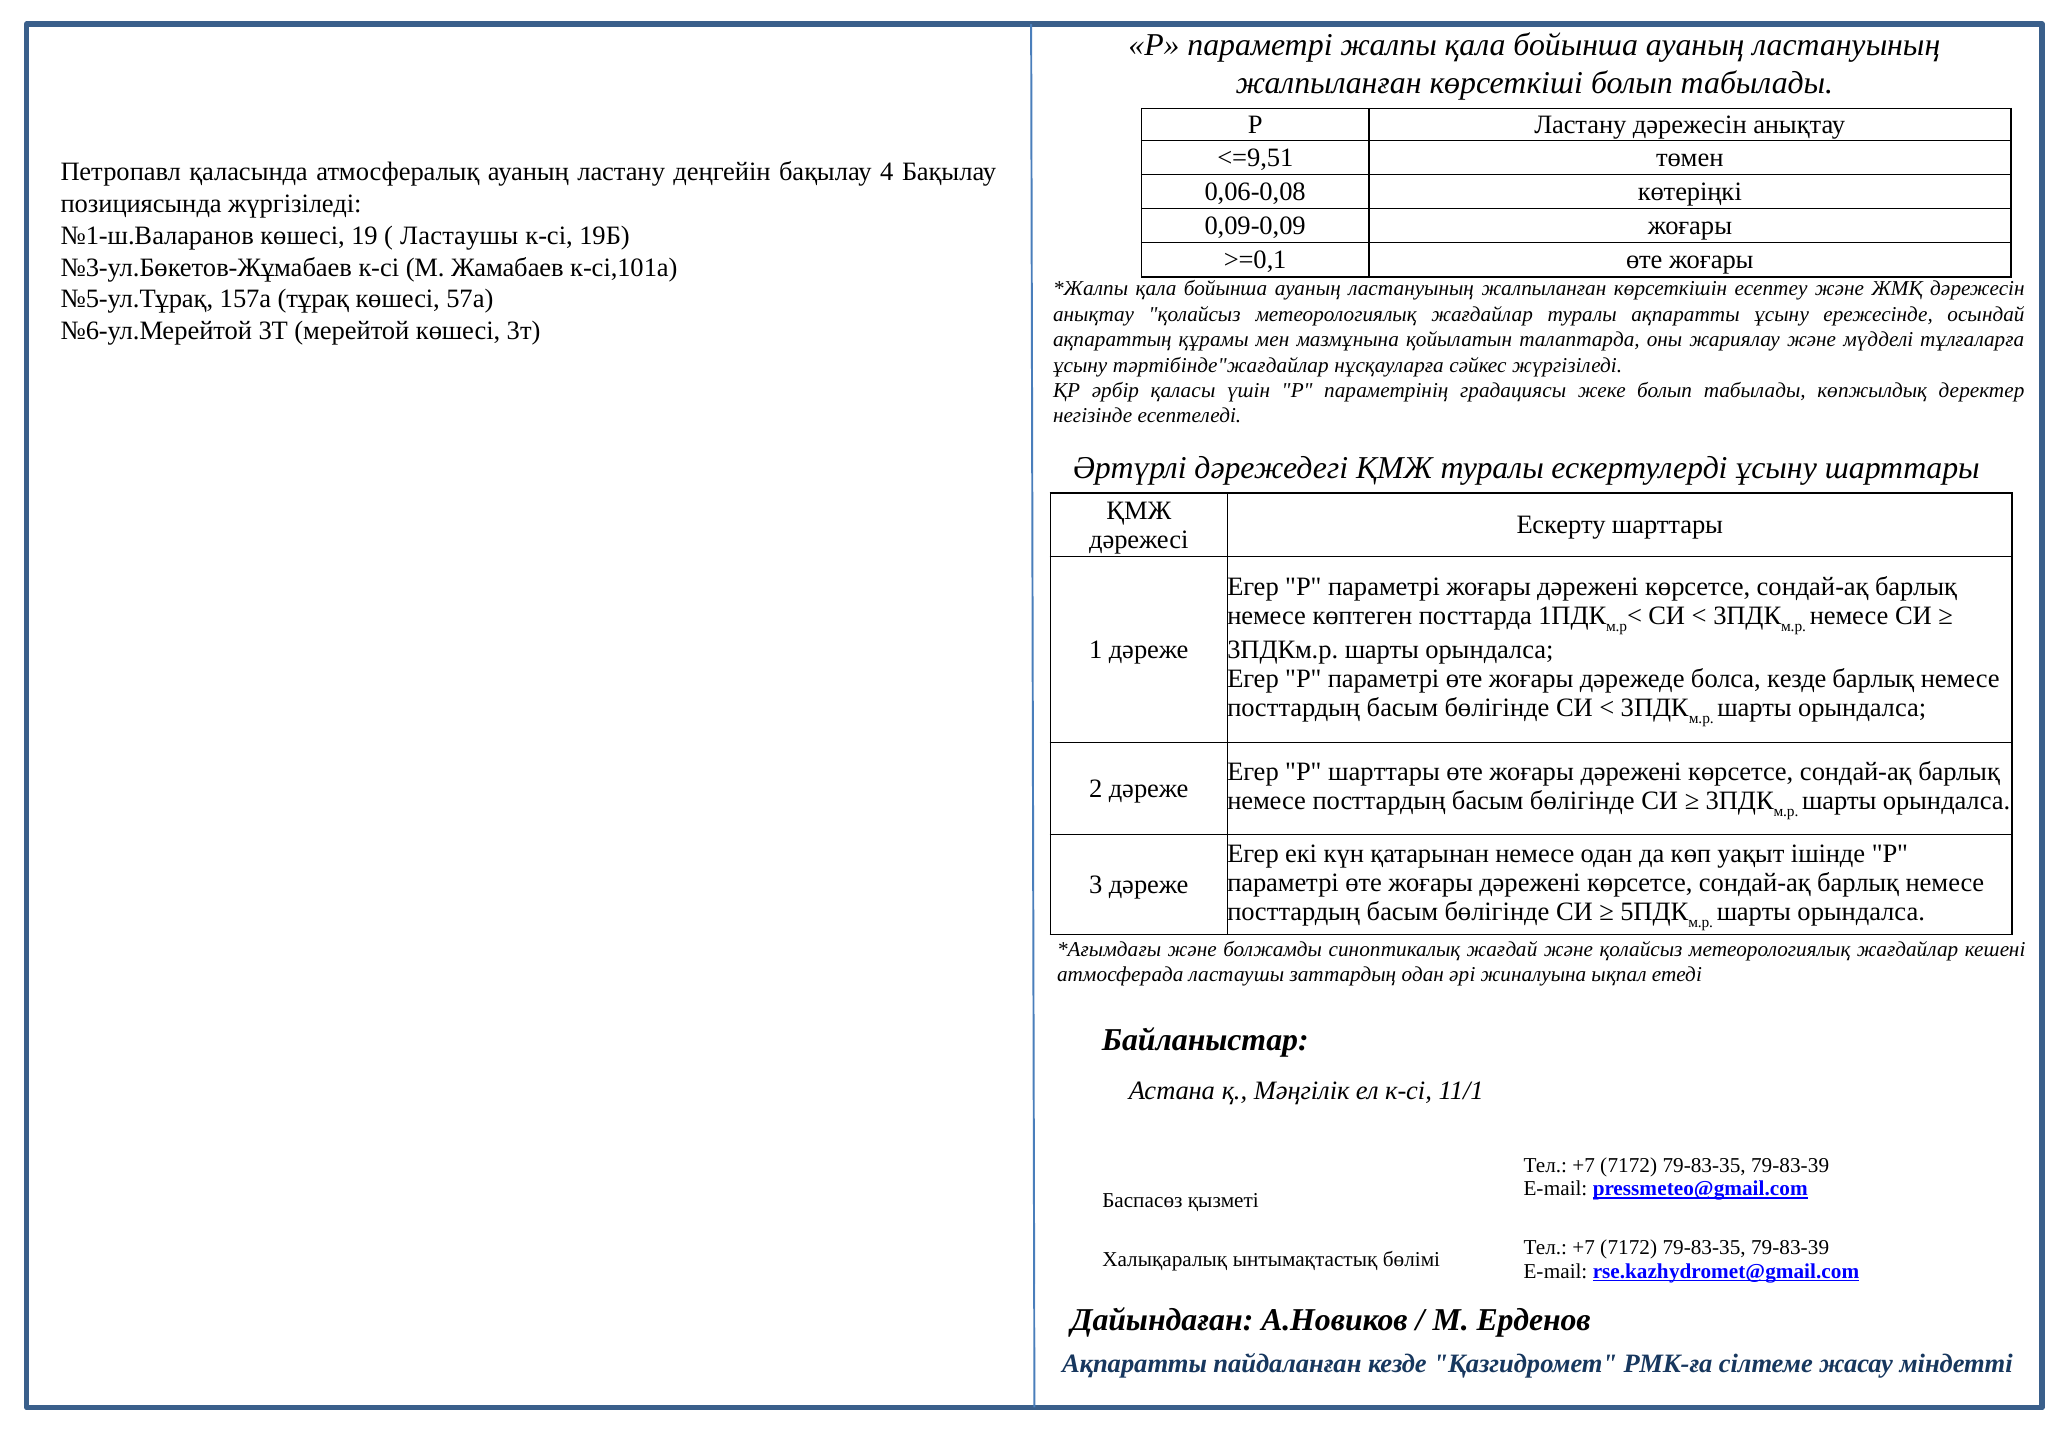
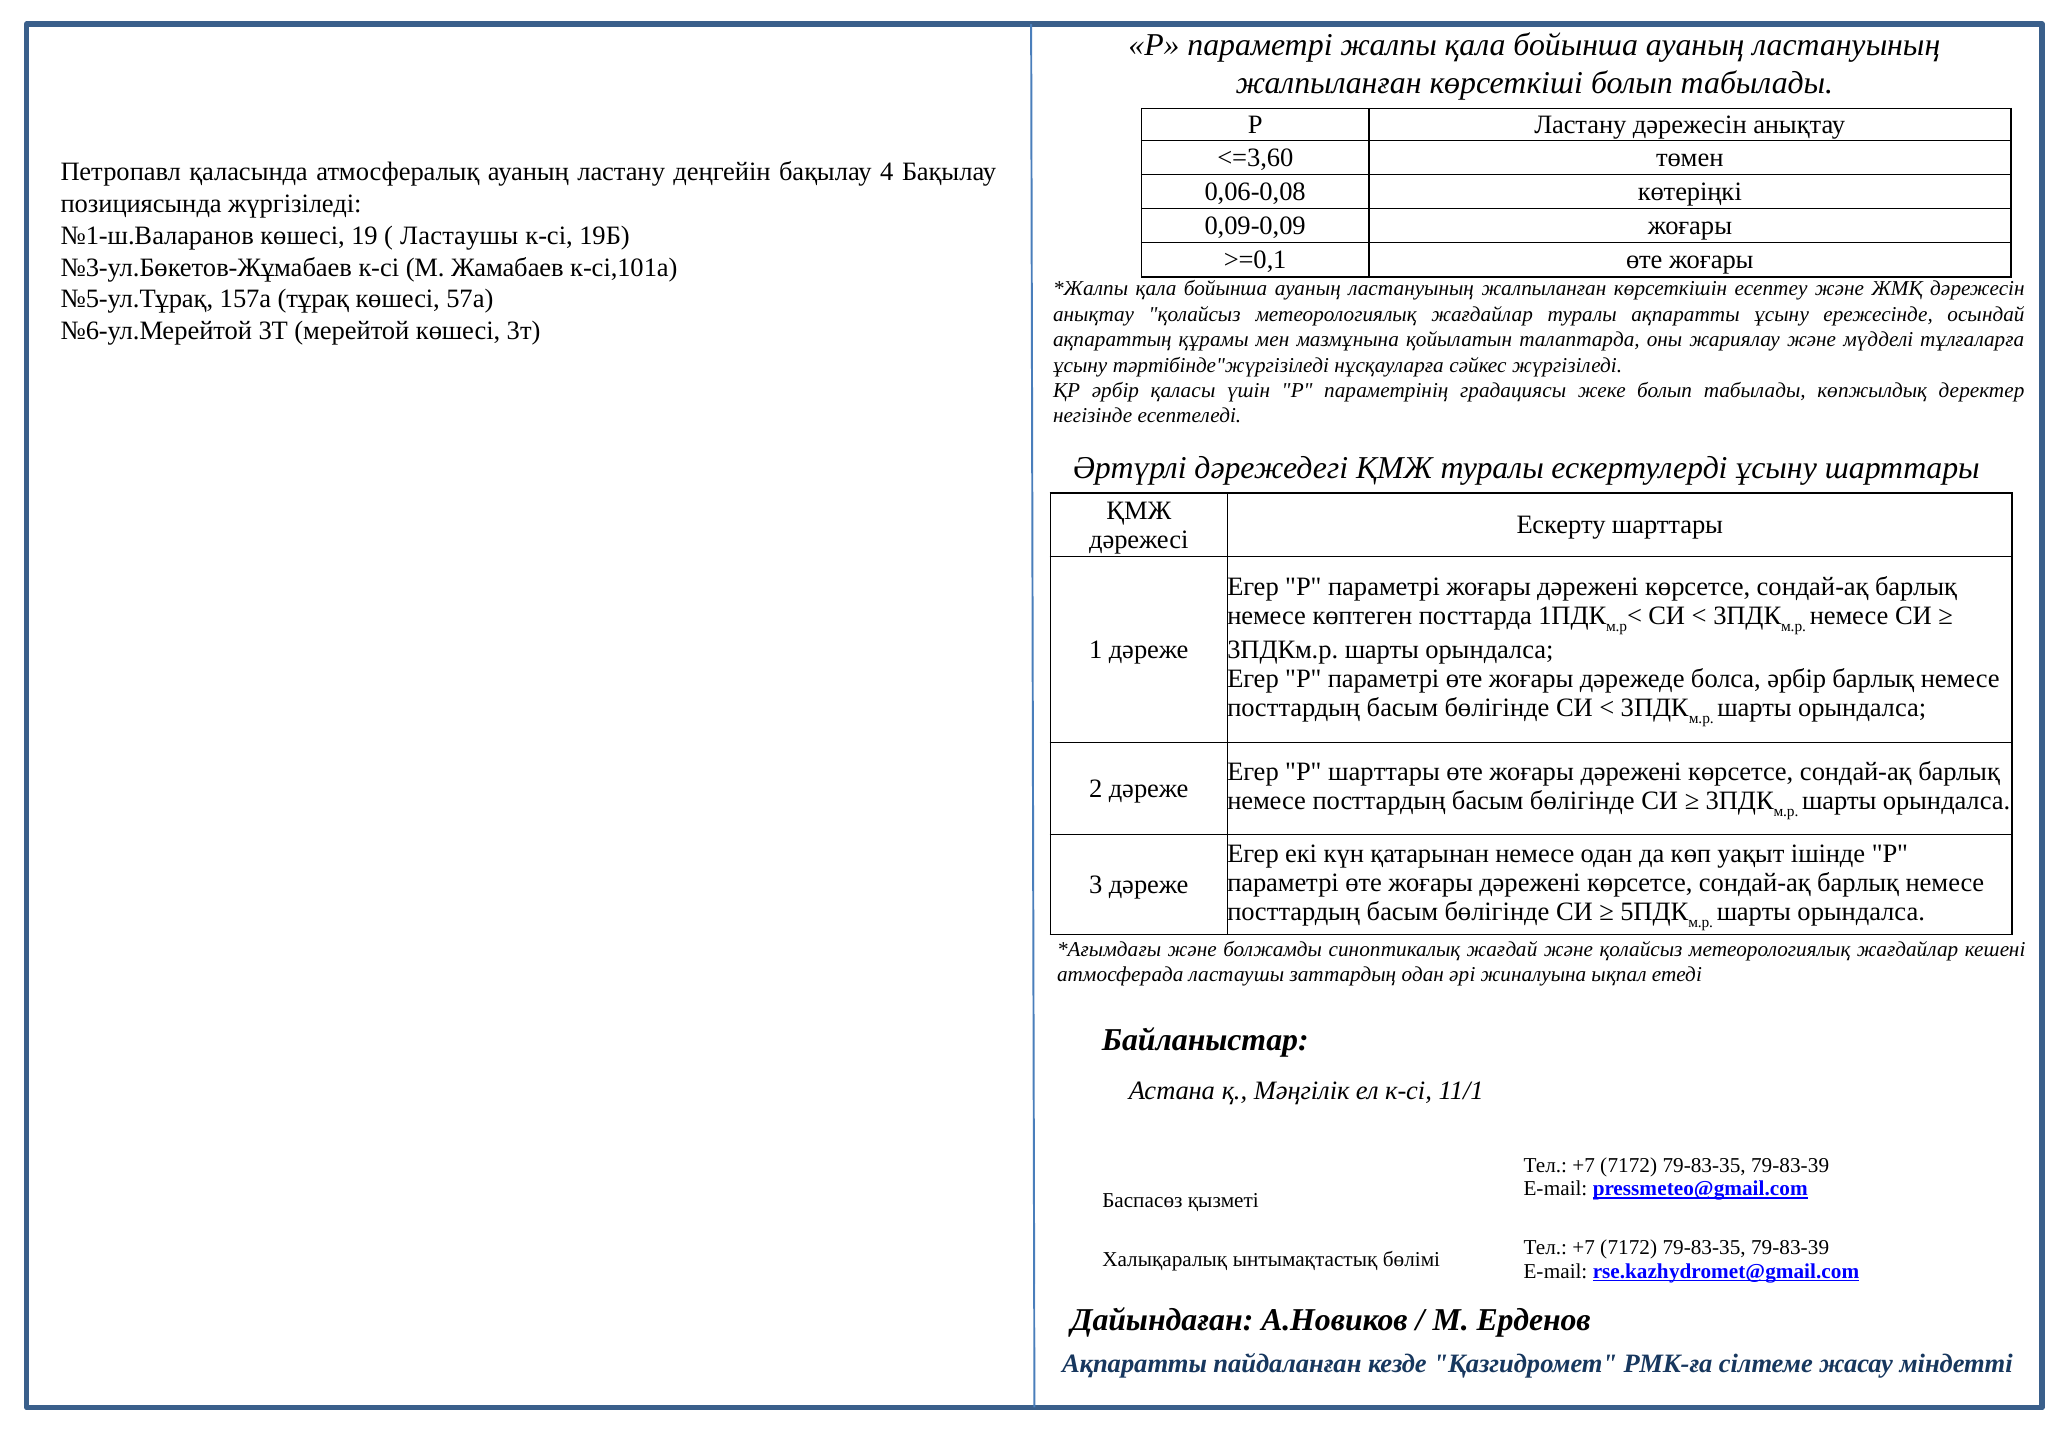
<=9,51: <=9,51 -> <=3,60 (1255, 157)
тәртібінде"жағдайлар: тәртібінде"жағдайлар -> тәртібінде"жүргізіледі (1221, 365)
болса кезде: кезде -> әрбір (1797, 679)
